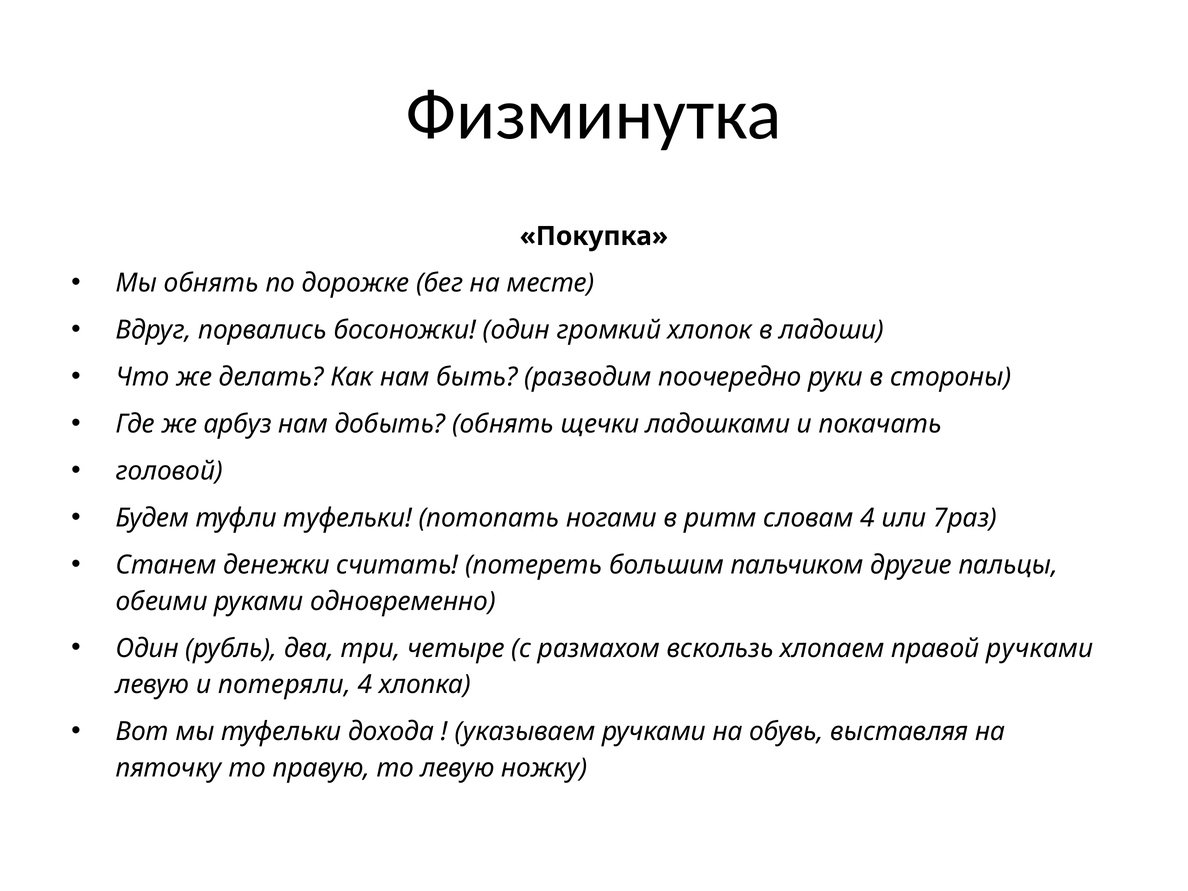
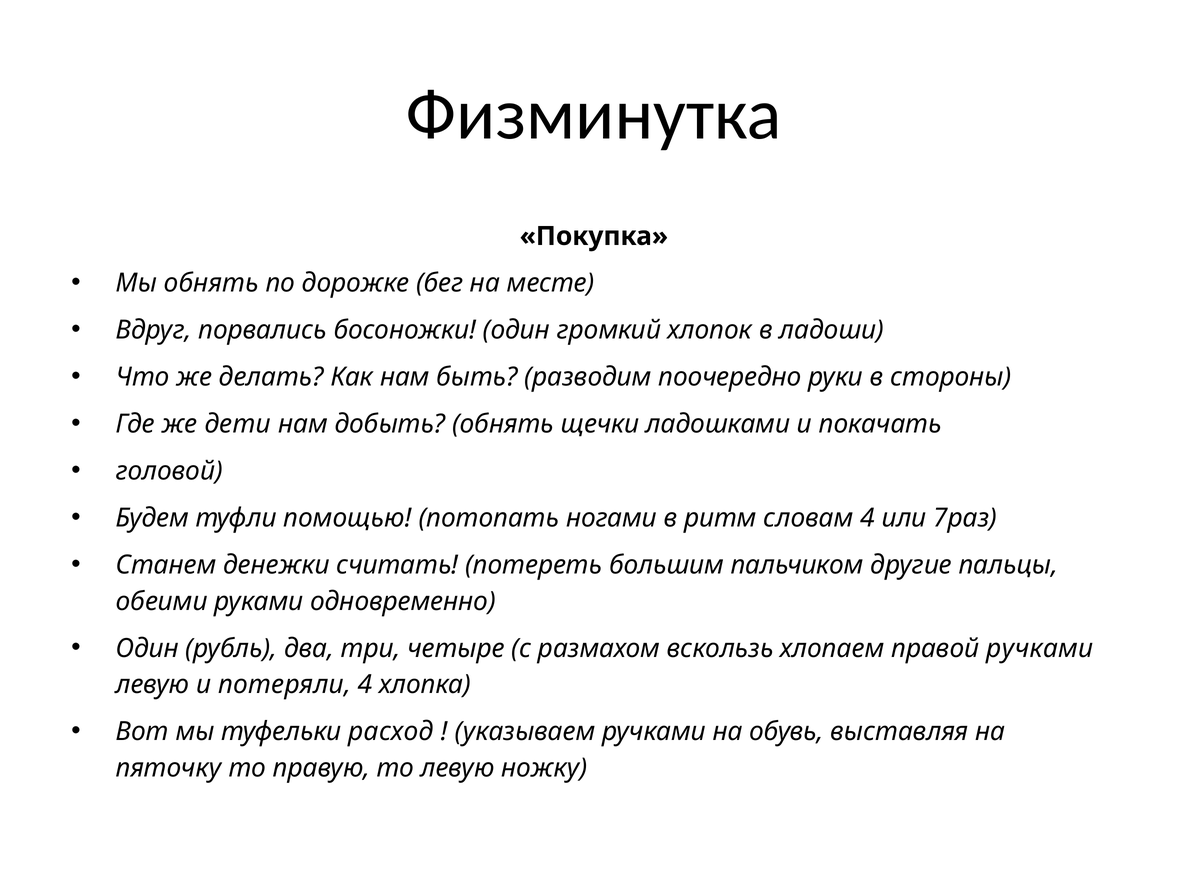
арбуз: арбуз -> дети (238, 424)
туфли туфельки: туфельки -> помощью (348, 518)
дохода: дохода -> расход (391, 732)
